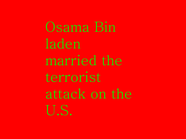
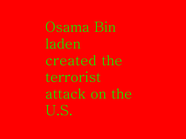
married: married -> created (71, 61)
